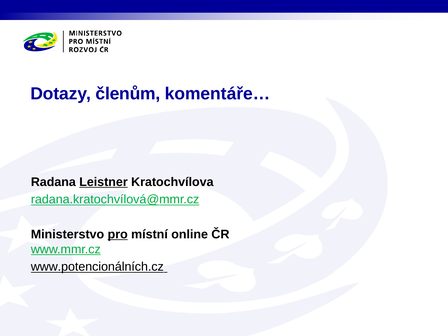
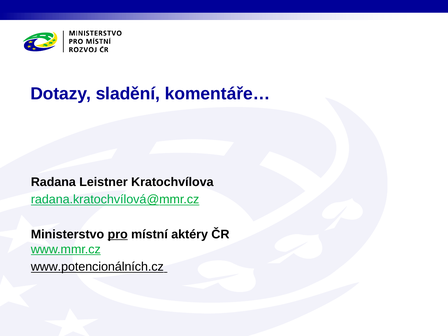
členům: členům -> sladění (128, 94)
Leistner underline: present -> none (103, 182)
online: online -> aktéry (190, 234)
